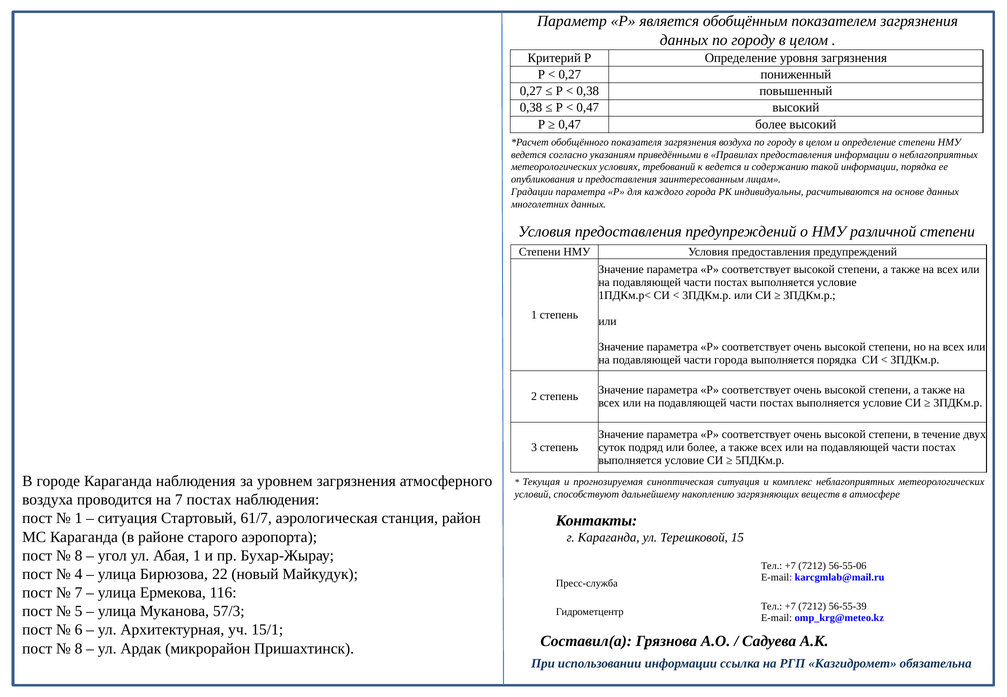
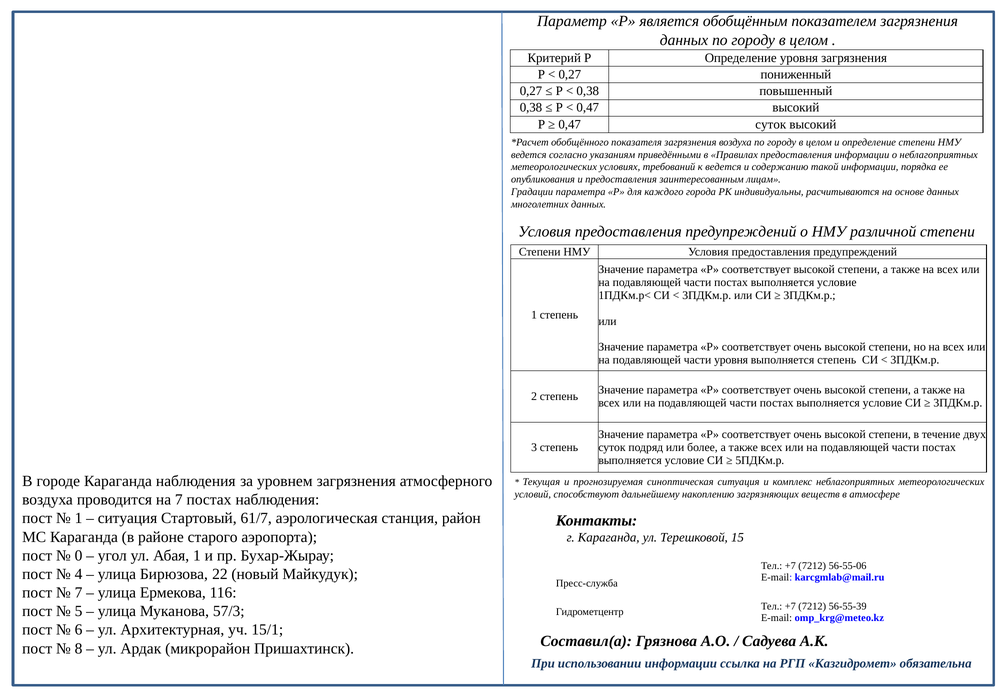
0,47 более: более -> суток (771, 124)
части города: города -> уровня (731, 360)
выполняется порядка: порядка -> степень (837, 360)
8: 8 -> 0 (79, 556)
